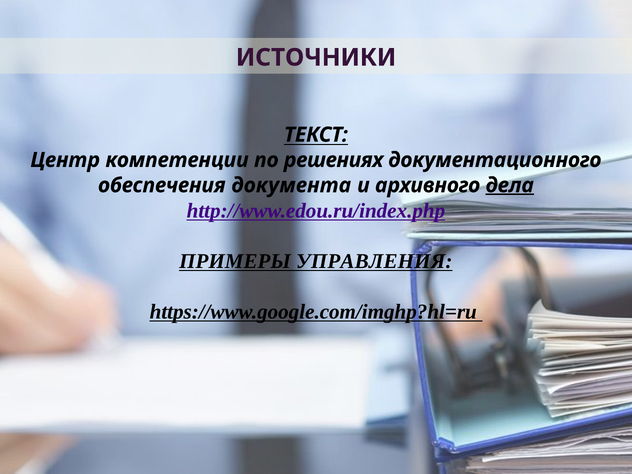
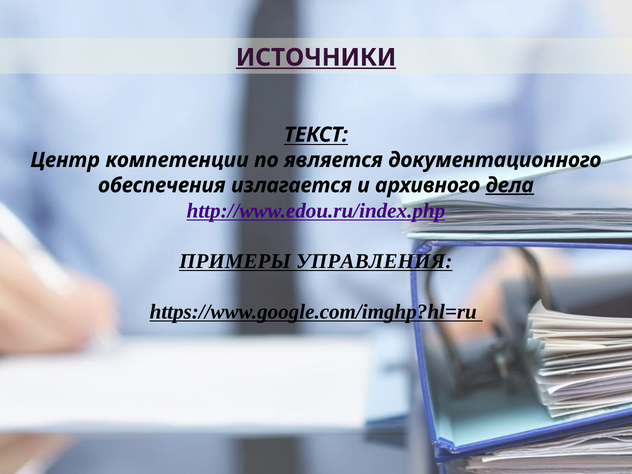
ИСТОЧНИКИ underline: none -> present (316, 58)
решениях: решениях -> является (333, 160)
документа: документа -> излагается (291, 185)
